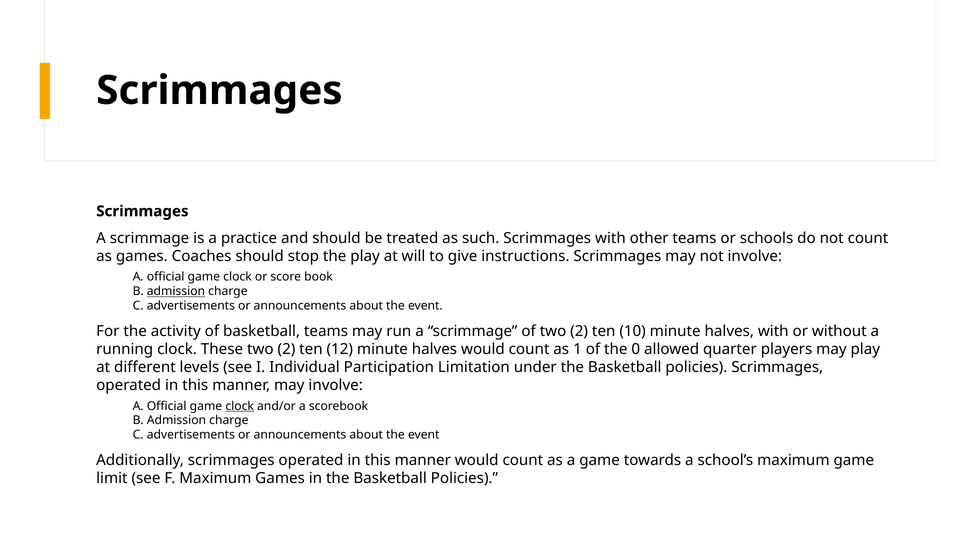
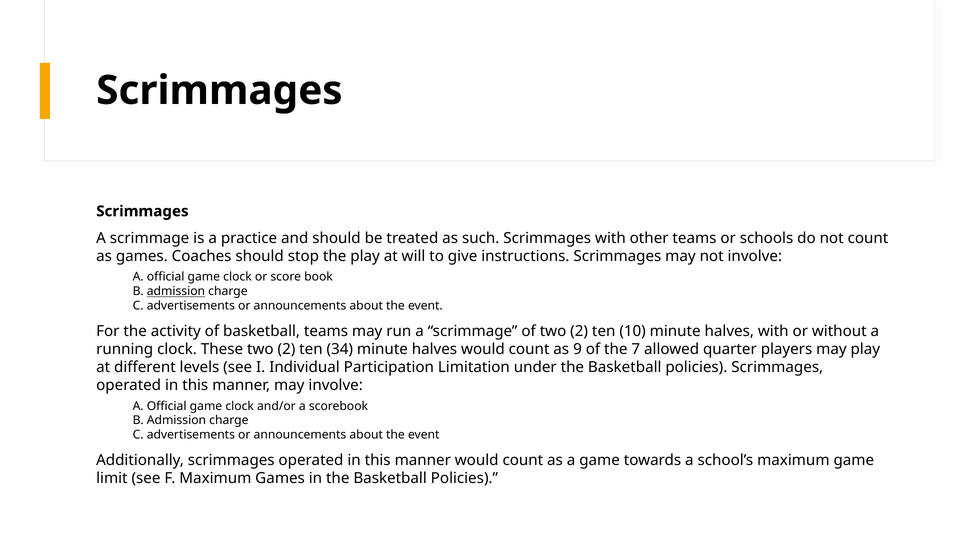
12: 12 -> 34 (340, 349)
1: 1 -> 9 (577, 349)
0: 0 -> 7 (636, 349)
clock underline: present -> none (240, 406)
